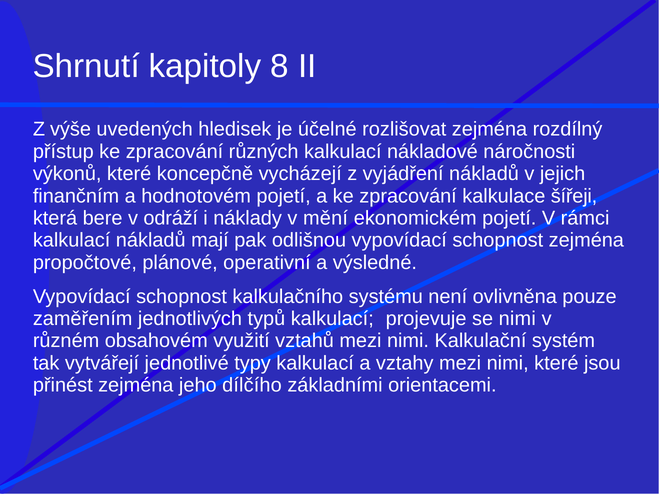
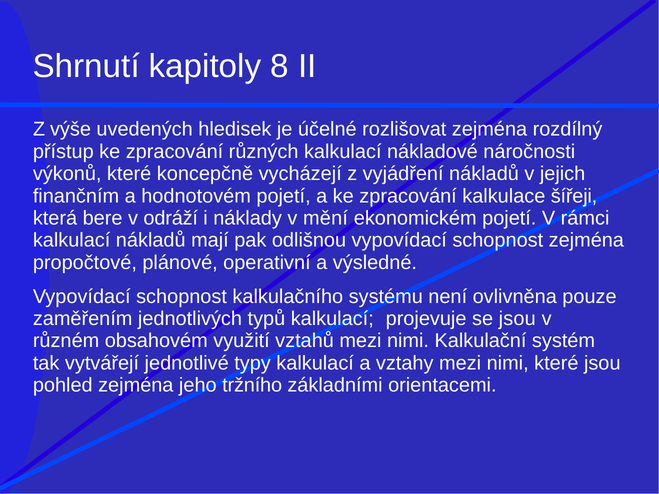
se nimi: nimi -> jsou (517, 319)
přinést: přinést -> pohled (63, 386)
dílčího: dílčího -> tržního (252, 386)
